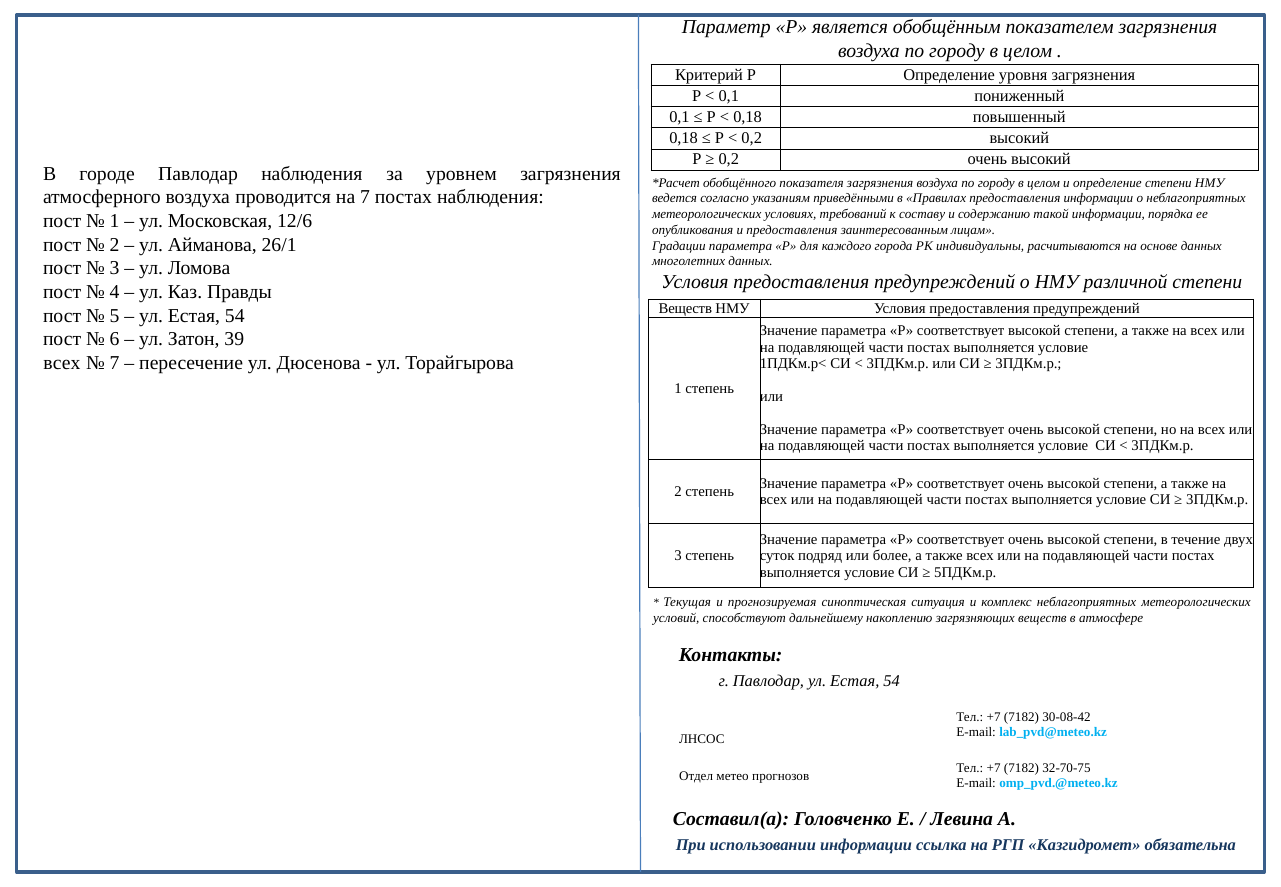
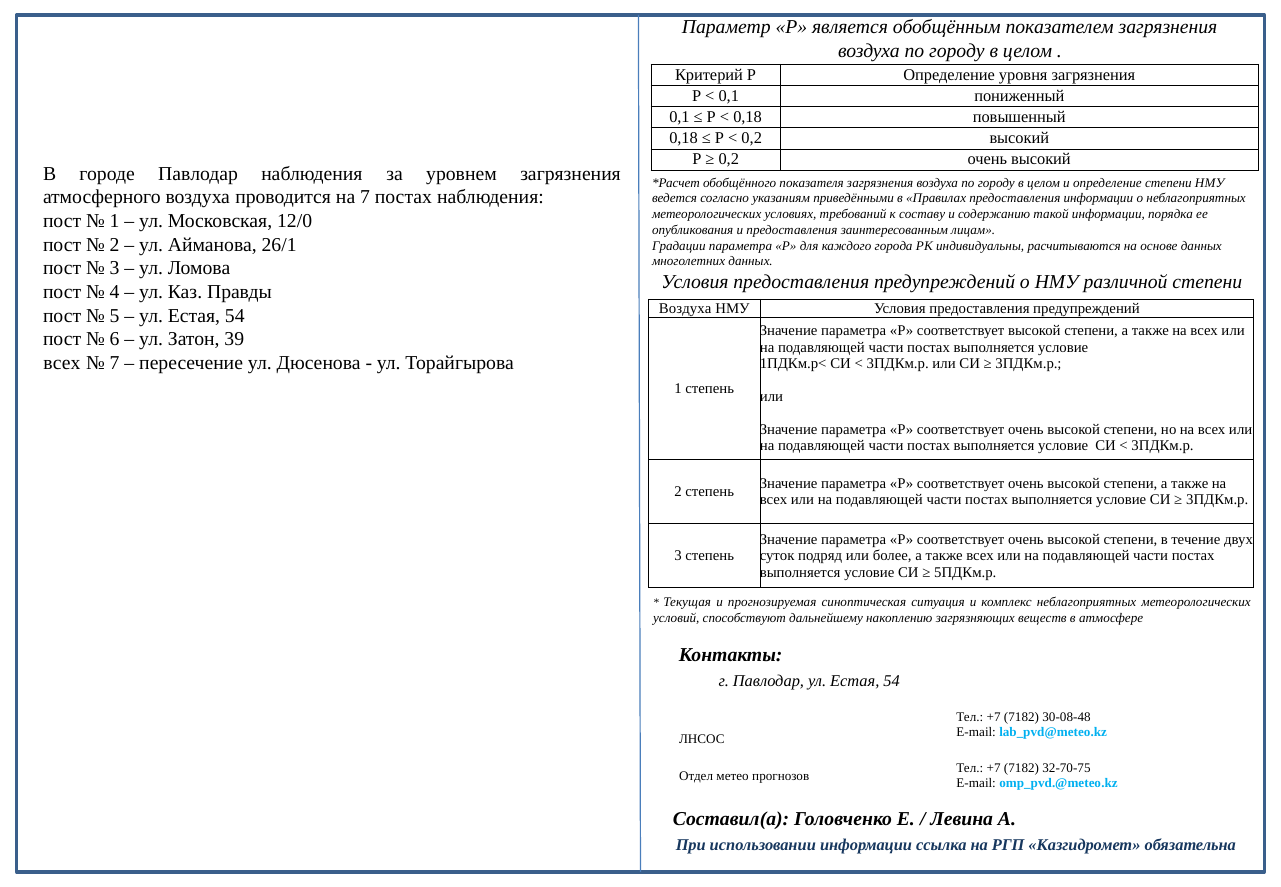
12/6: 12/6 -> 12/0 (295, 221)
Веществ: Веществ -> Воздуха (685, 308)
30-08-42: 30-08-42 -> 30-08-48 (1067, 717)
